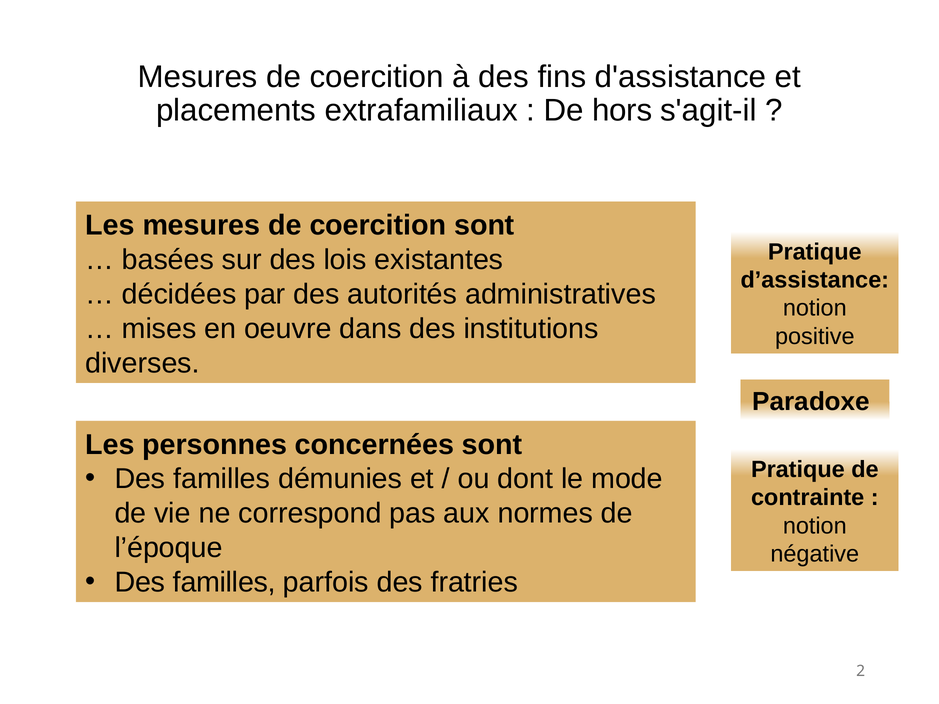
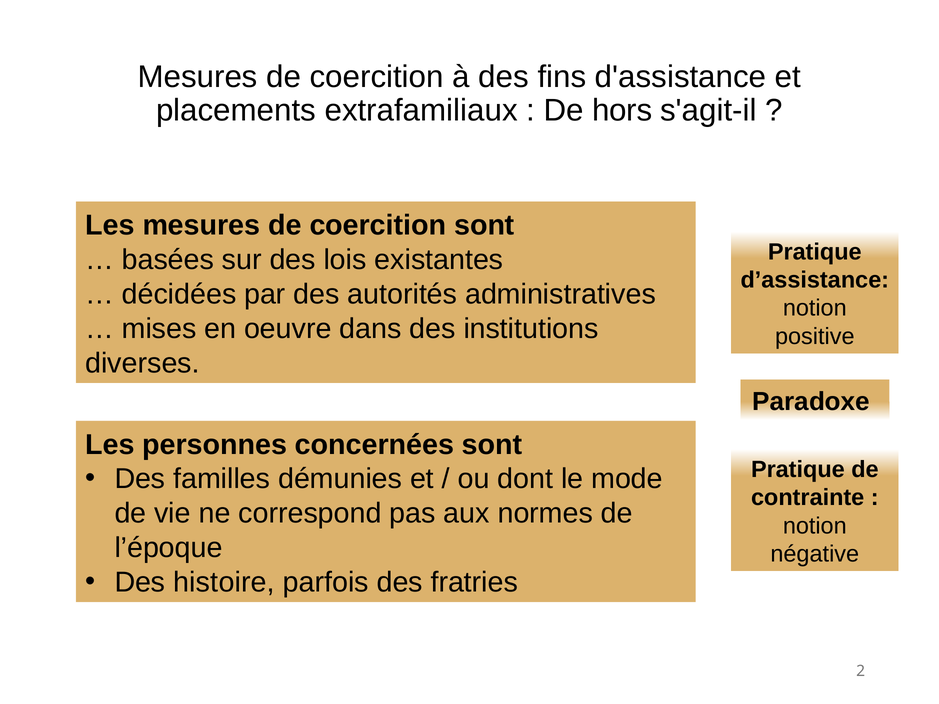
familles: familles -> histoire (224, 582)
